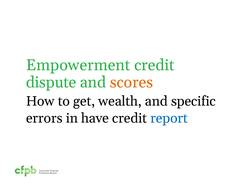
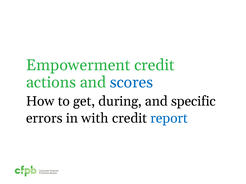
dispute: dispute -> actions (51, 82)
scores colour: orange -> blue (131, 82)
wealth: wealth -> during (120, 101)
have: have -> with (95, 119)
